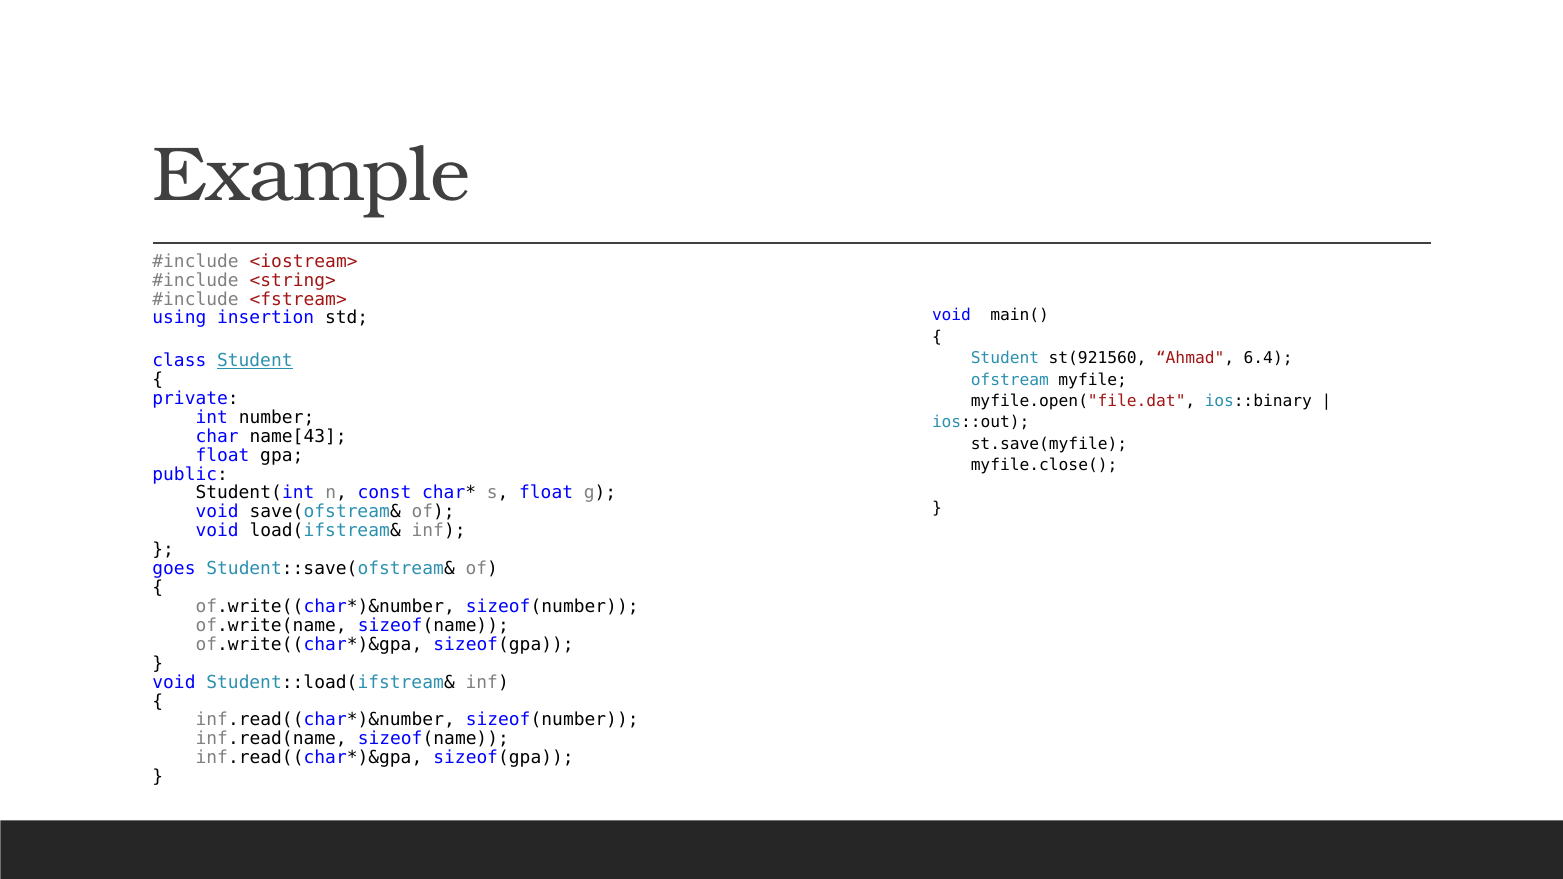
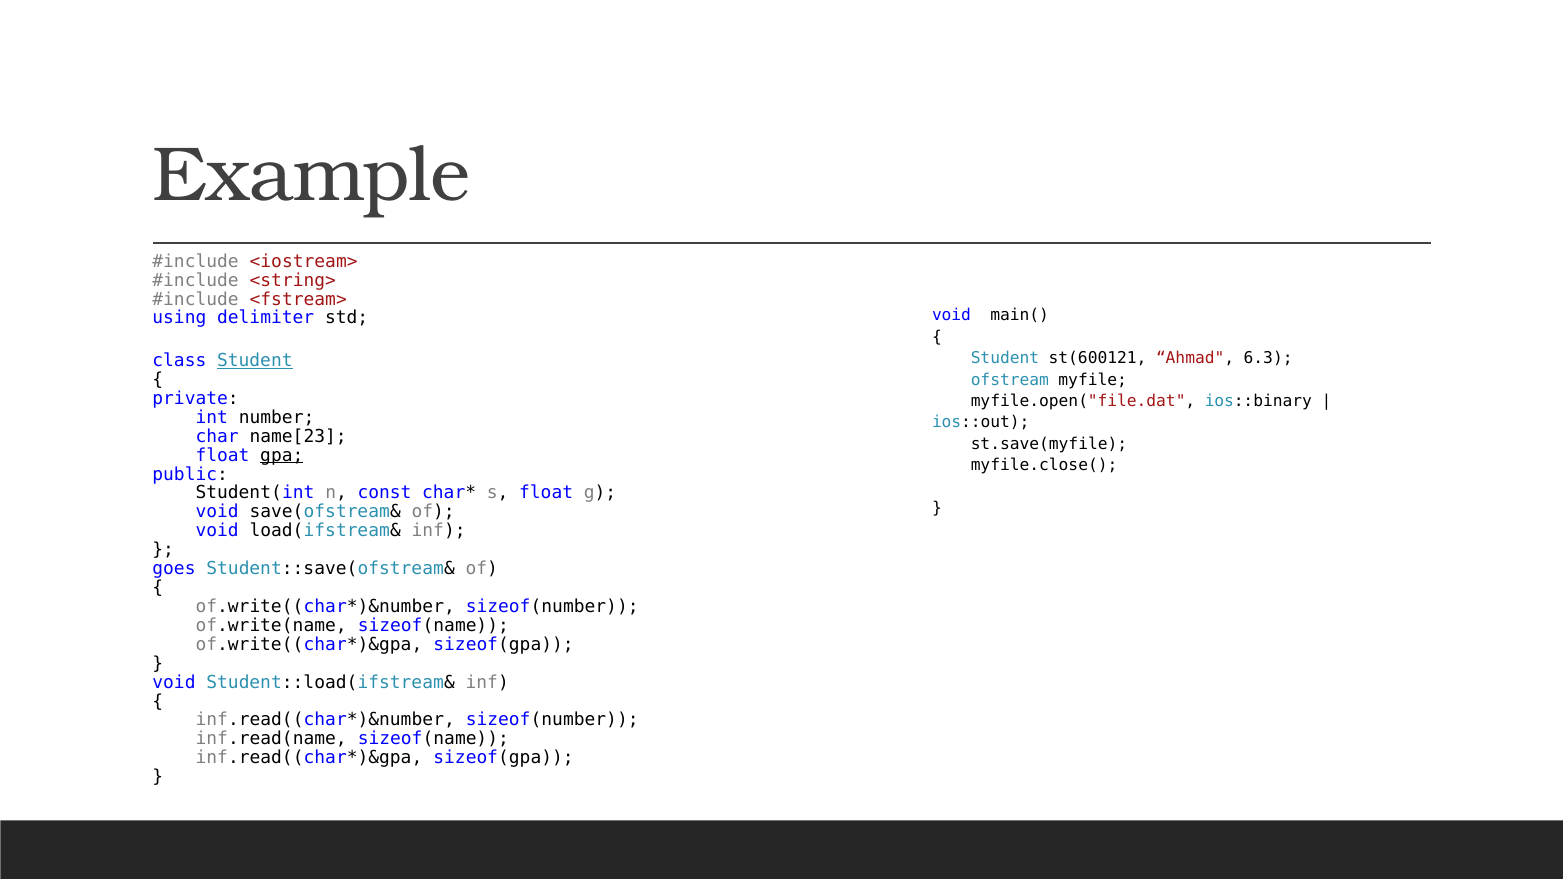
insertion: insertion -> delimiter (266, 318)
st(921560: st(921560 -> st(600121 (1098, 358)
6.4: 6.4 -> 6.3 (1268, 358)
name[43: name[43 -> name[23 (298, 436)
gpa underline: none -> present (282, 455)
